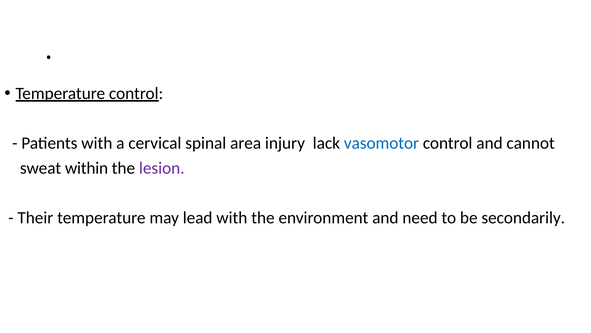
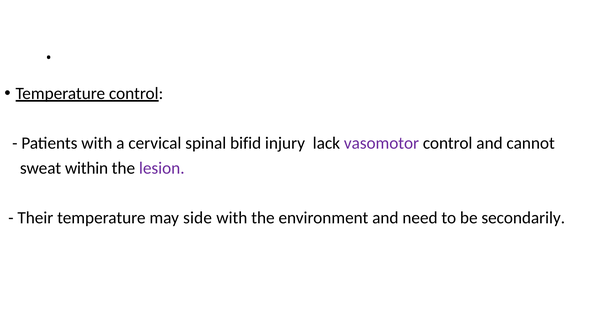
area: area -> bifid (246, 143)
vasomotor colour: blue -> purple (381, 143)
lead: lead -> side (198, 217)
